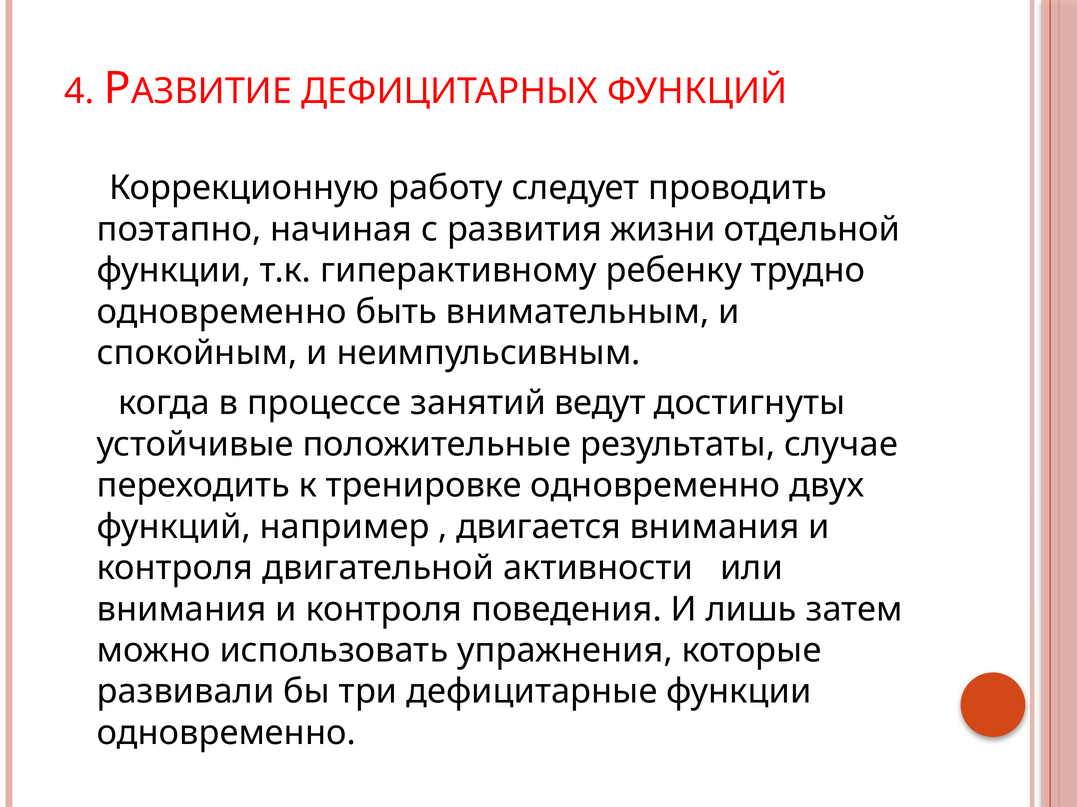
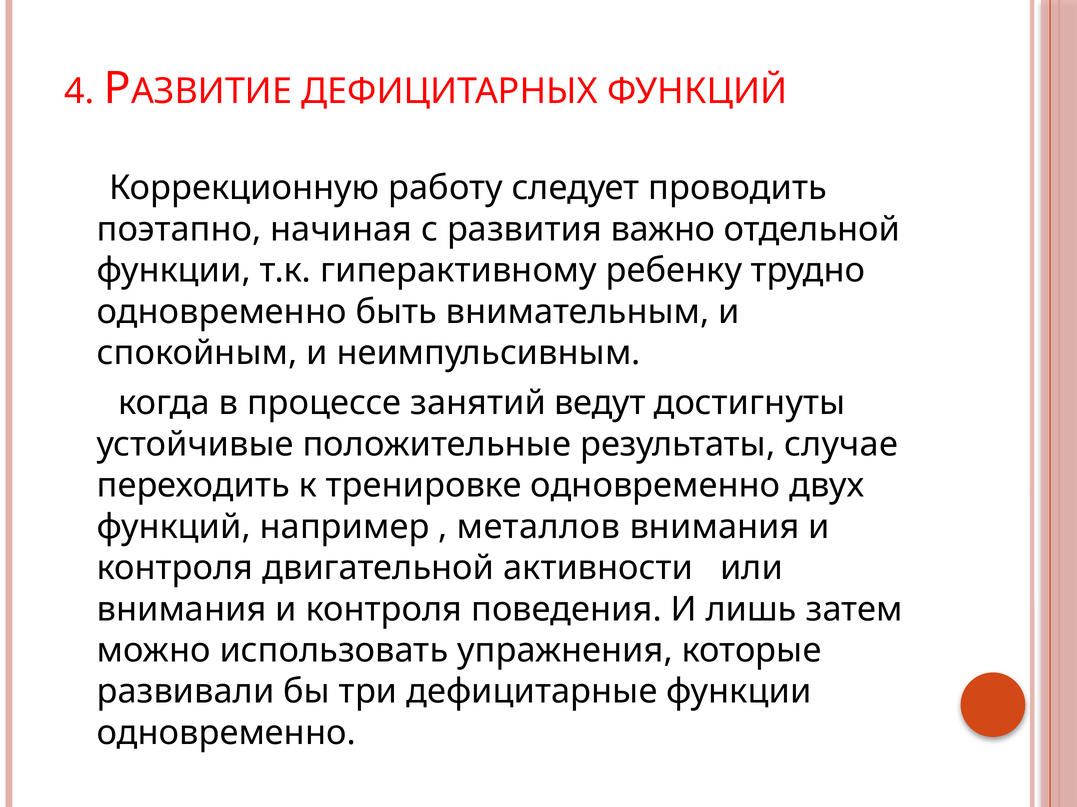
жизни: жизни -> важно (663, 229)
двигается: двигается -> металлов (538, 527)
